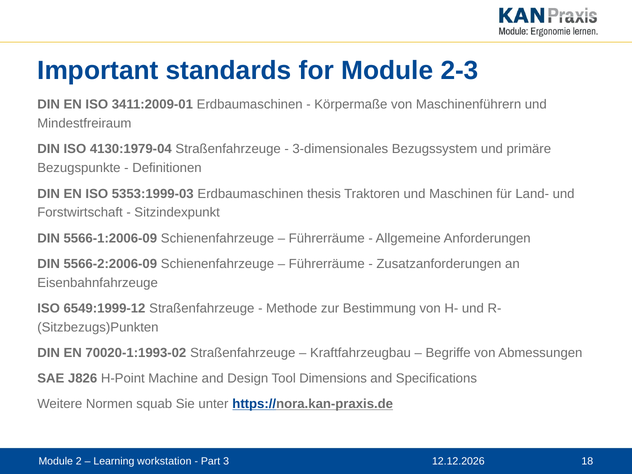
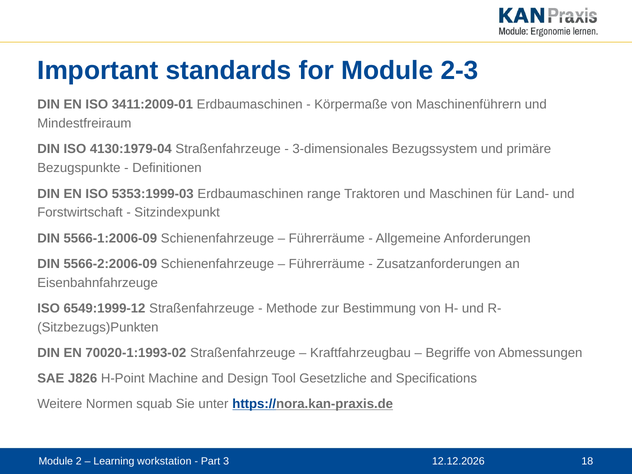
thesis: thesis -> range (324, 194)
Dimensions: Dimensions -> Gesetzliche (333, 378)
